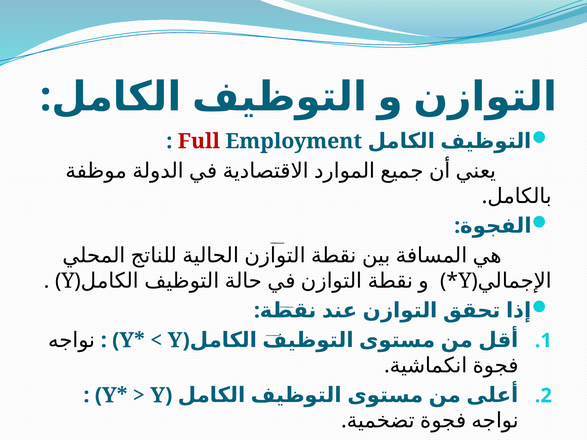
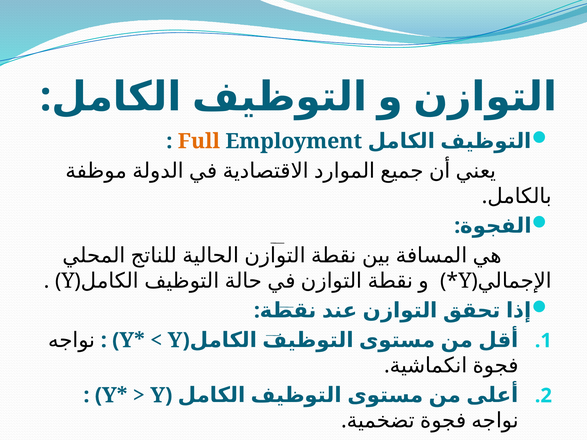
Full colour: red -> orange (199, 141)
